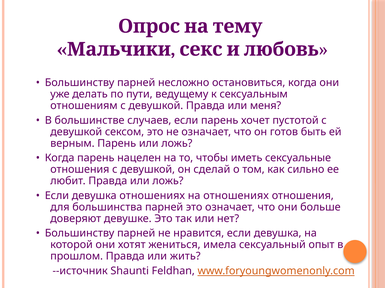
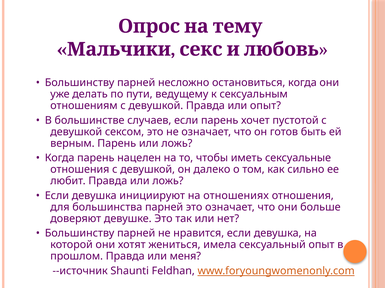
или меня: меня -> опыт (265, 106)
сделай: сделай -> далеко (212, 170)
девушка отношениях: отношениях -> инициируют (152, 196)
жить: жить -> меня (185, 257)
